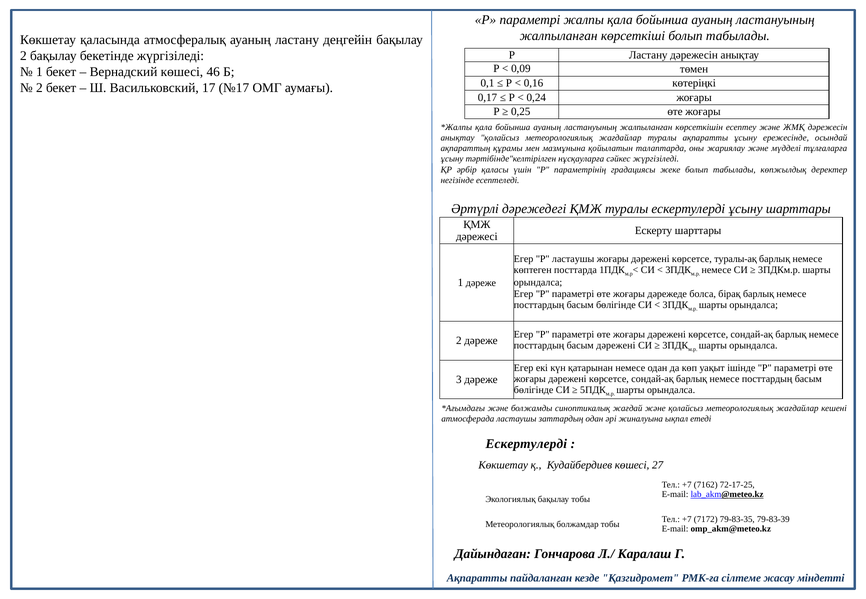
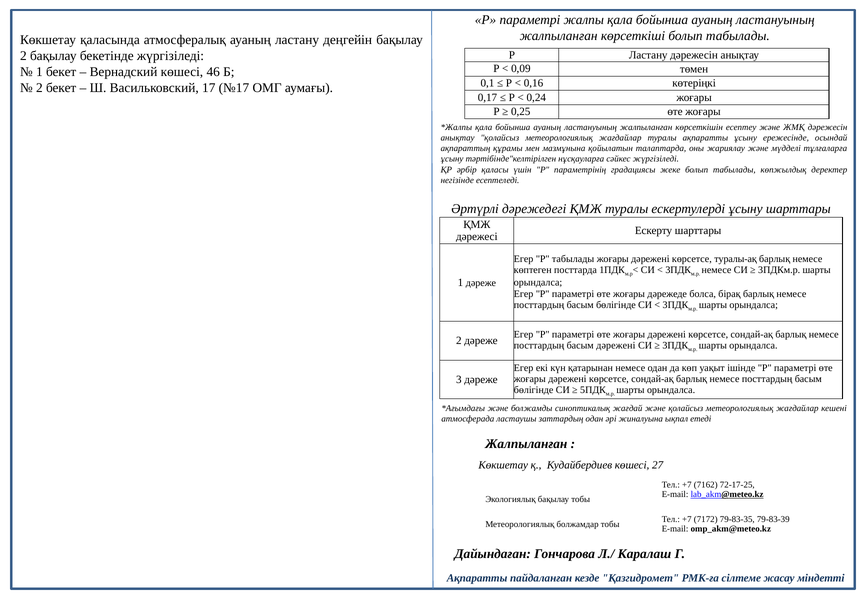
Р ластаушы: ластаушы -> табылады (573, 259)
Ескертулерді: Ескертулерді -> Жалпыланған (526, 444)
